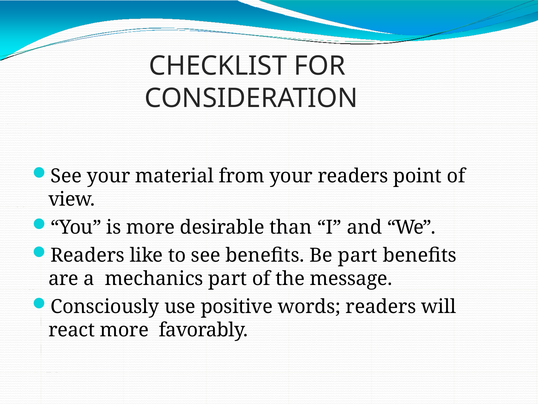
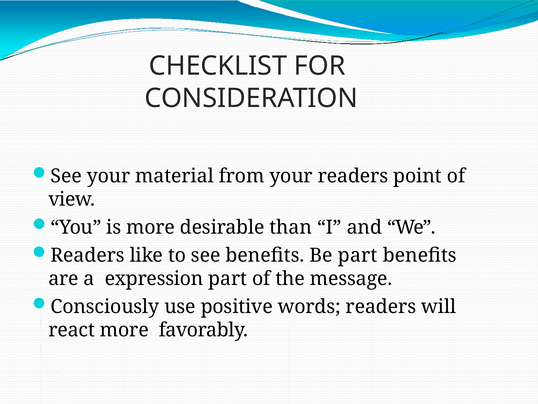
mechanics: mechanics -> expression (154, 278)
